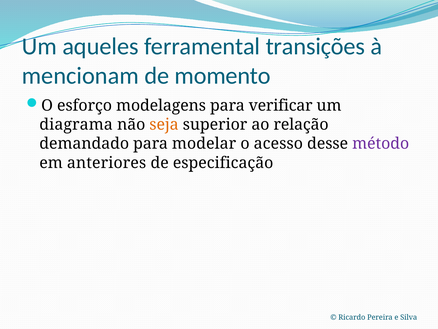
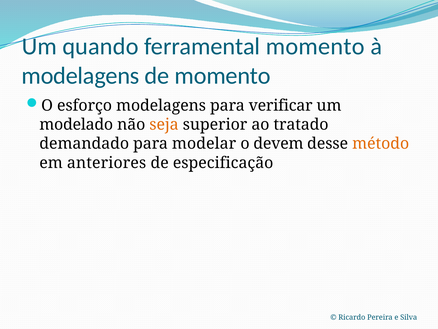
aqueles: aqueles -> quando (100, 46)
ferramental transições: transições -> momento (315, 46)
mencionam: mencionam -> modelagens (80, 76)
diagrama: diagrama -> modelado (76, 125)
relação: relação -> tratado (301, 125)
acesso: acesso -> devem (278, 144)
método colour: purple -> orange (381, 144)
